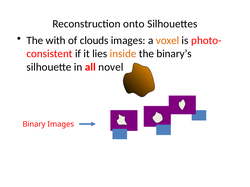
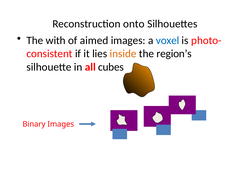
clouds: clouds -> aimed (94, 40)
voxel colour: orange -> blue (168, 40)
binary’s: binary’s -> region’s (174, 54)
novel: novel -> cubes (111, 67)
